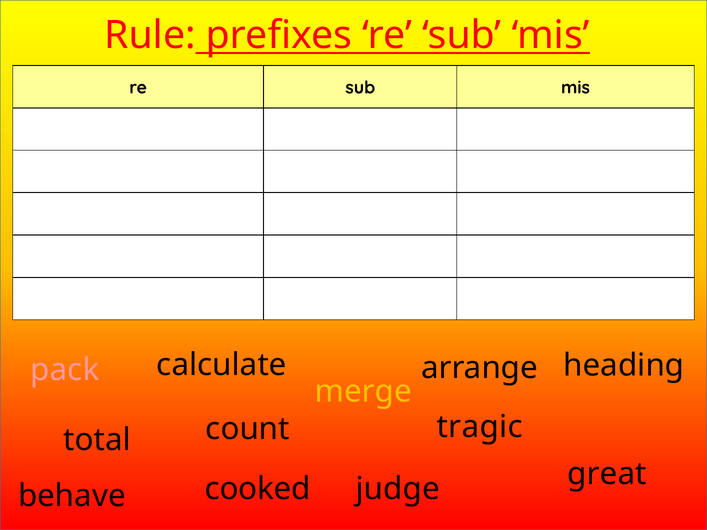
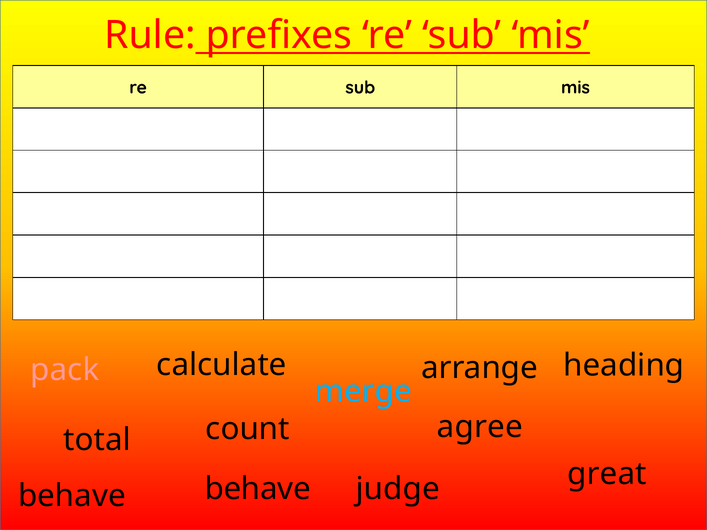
merge colour: yellow -> light blue (363, 392)
tragic: tragic -> agree (480, 427)
cooked: cooked -> behave (258, 489)
